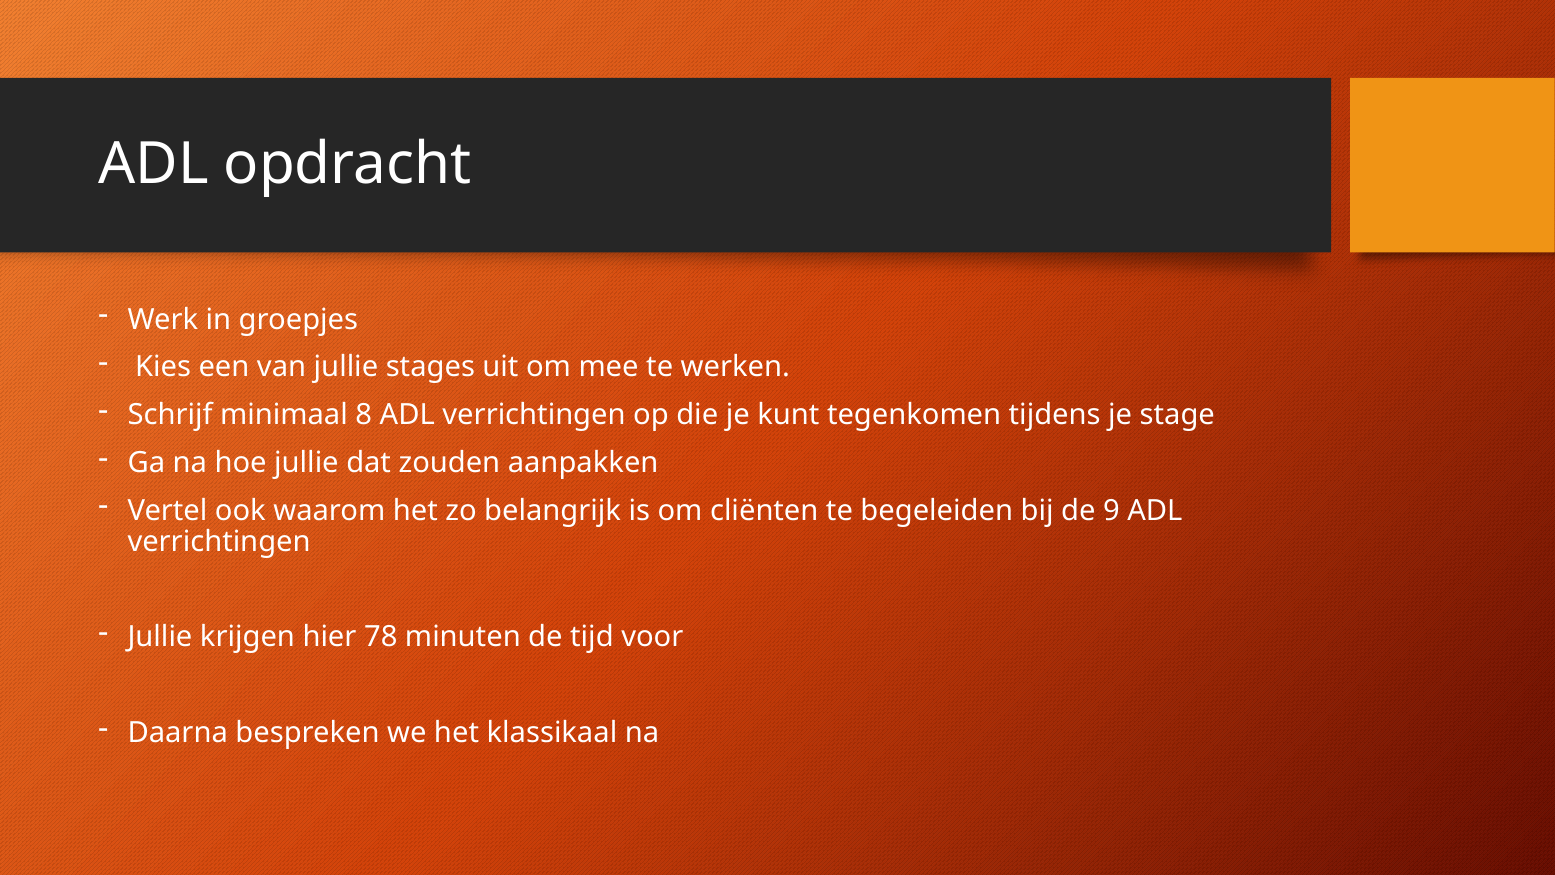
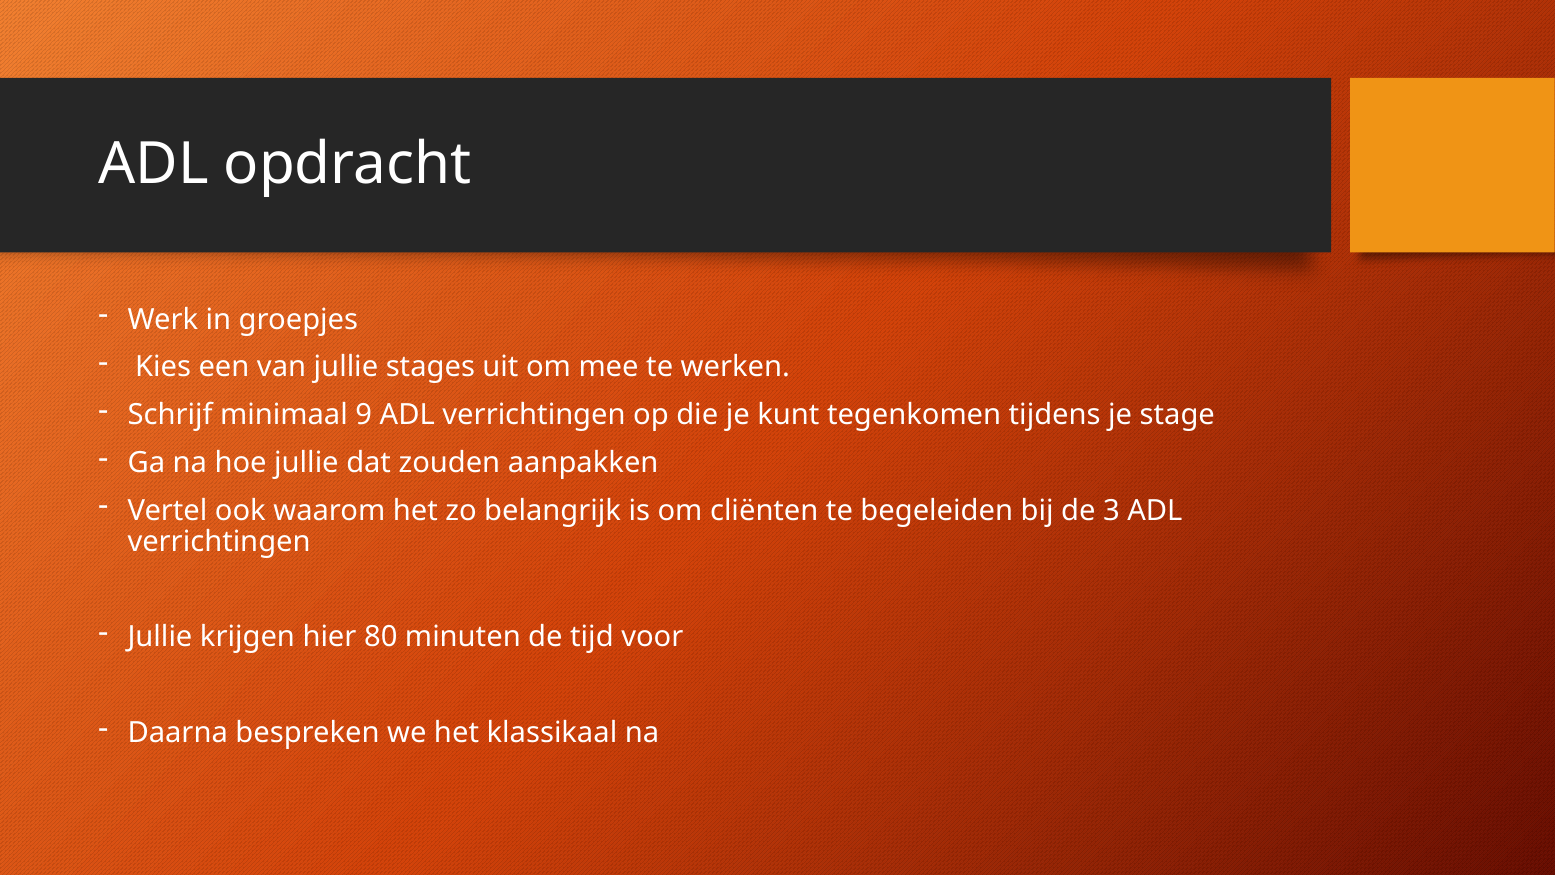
8: 8 -> 9 (364, 415)
9: 9 -> 3 (1111, 510)
78: 78 -> 80 (381, 637)
